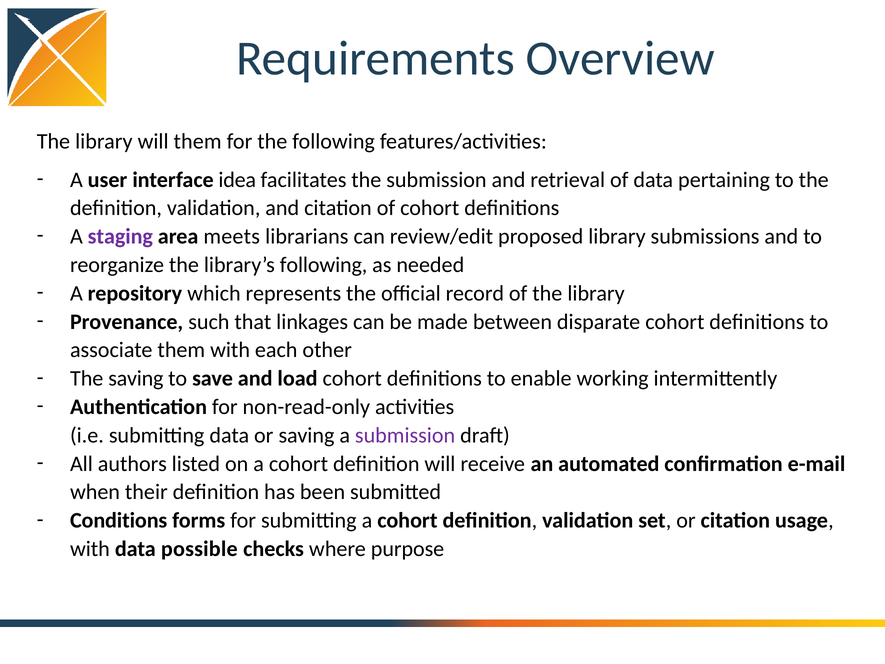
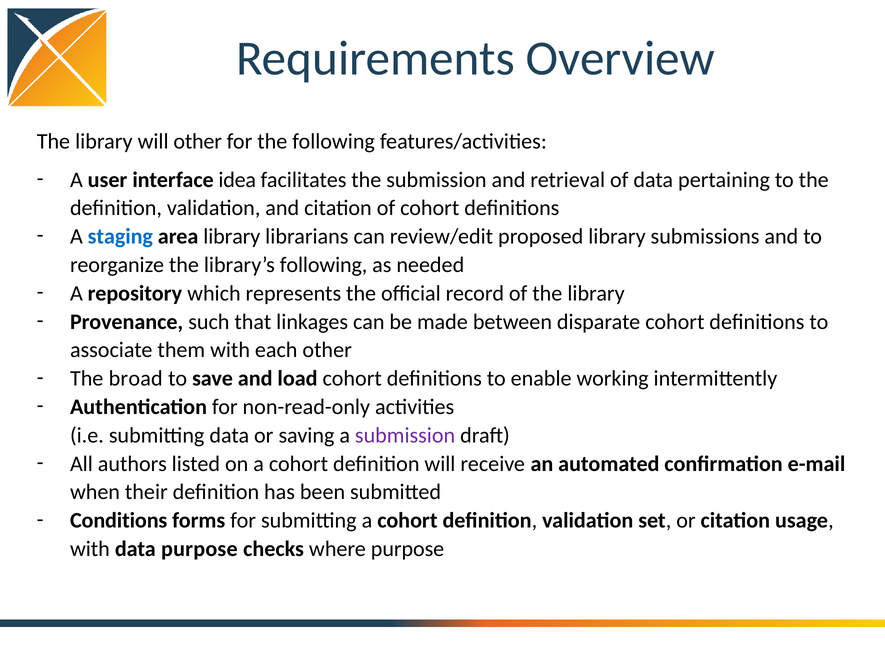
will them: them -> other (198, 141)
staging colour: purple -> blue (120, 236)
area meets: meets -> library (232, 236)
The saving: saving -> broad (136, 378)
data possible: possible -> purpose (199, 549)
